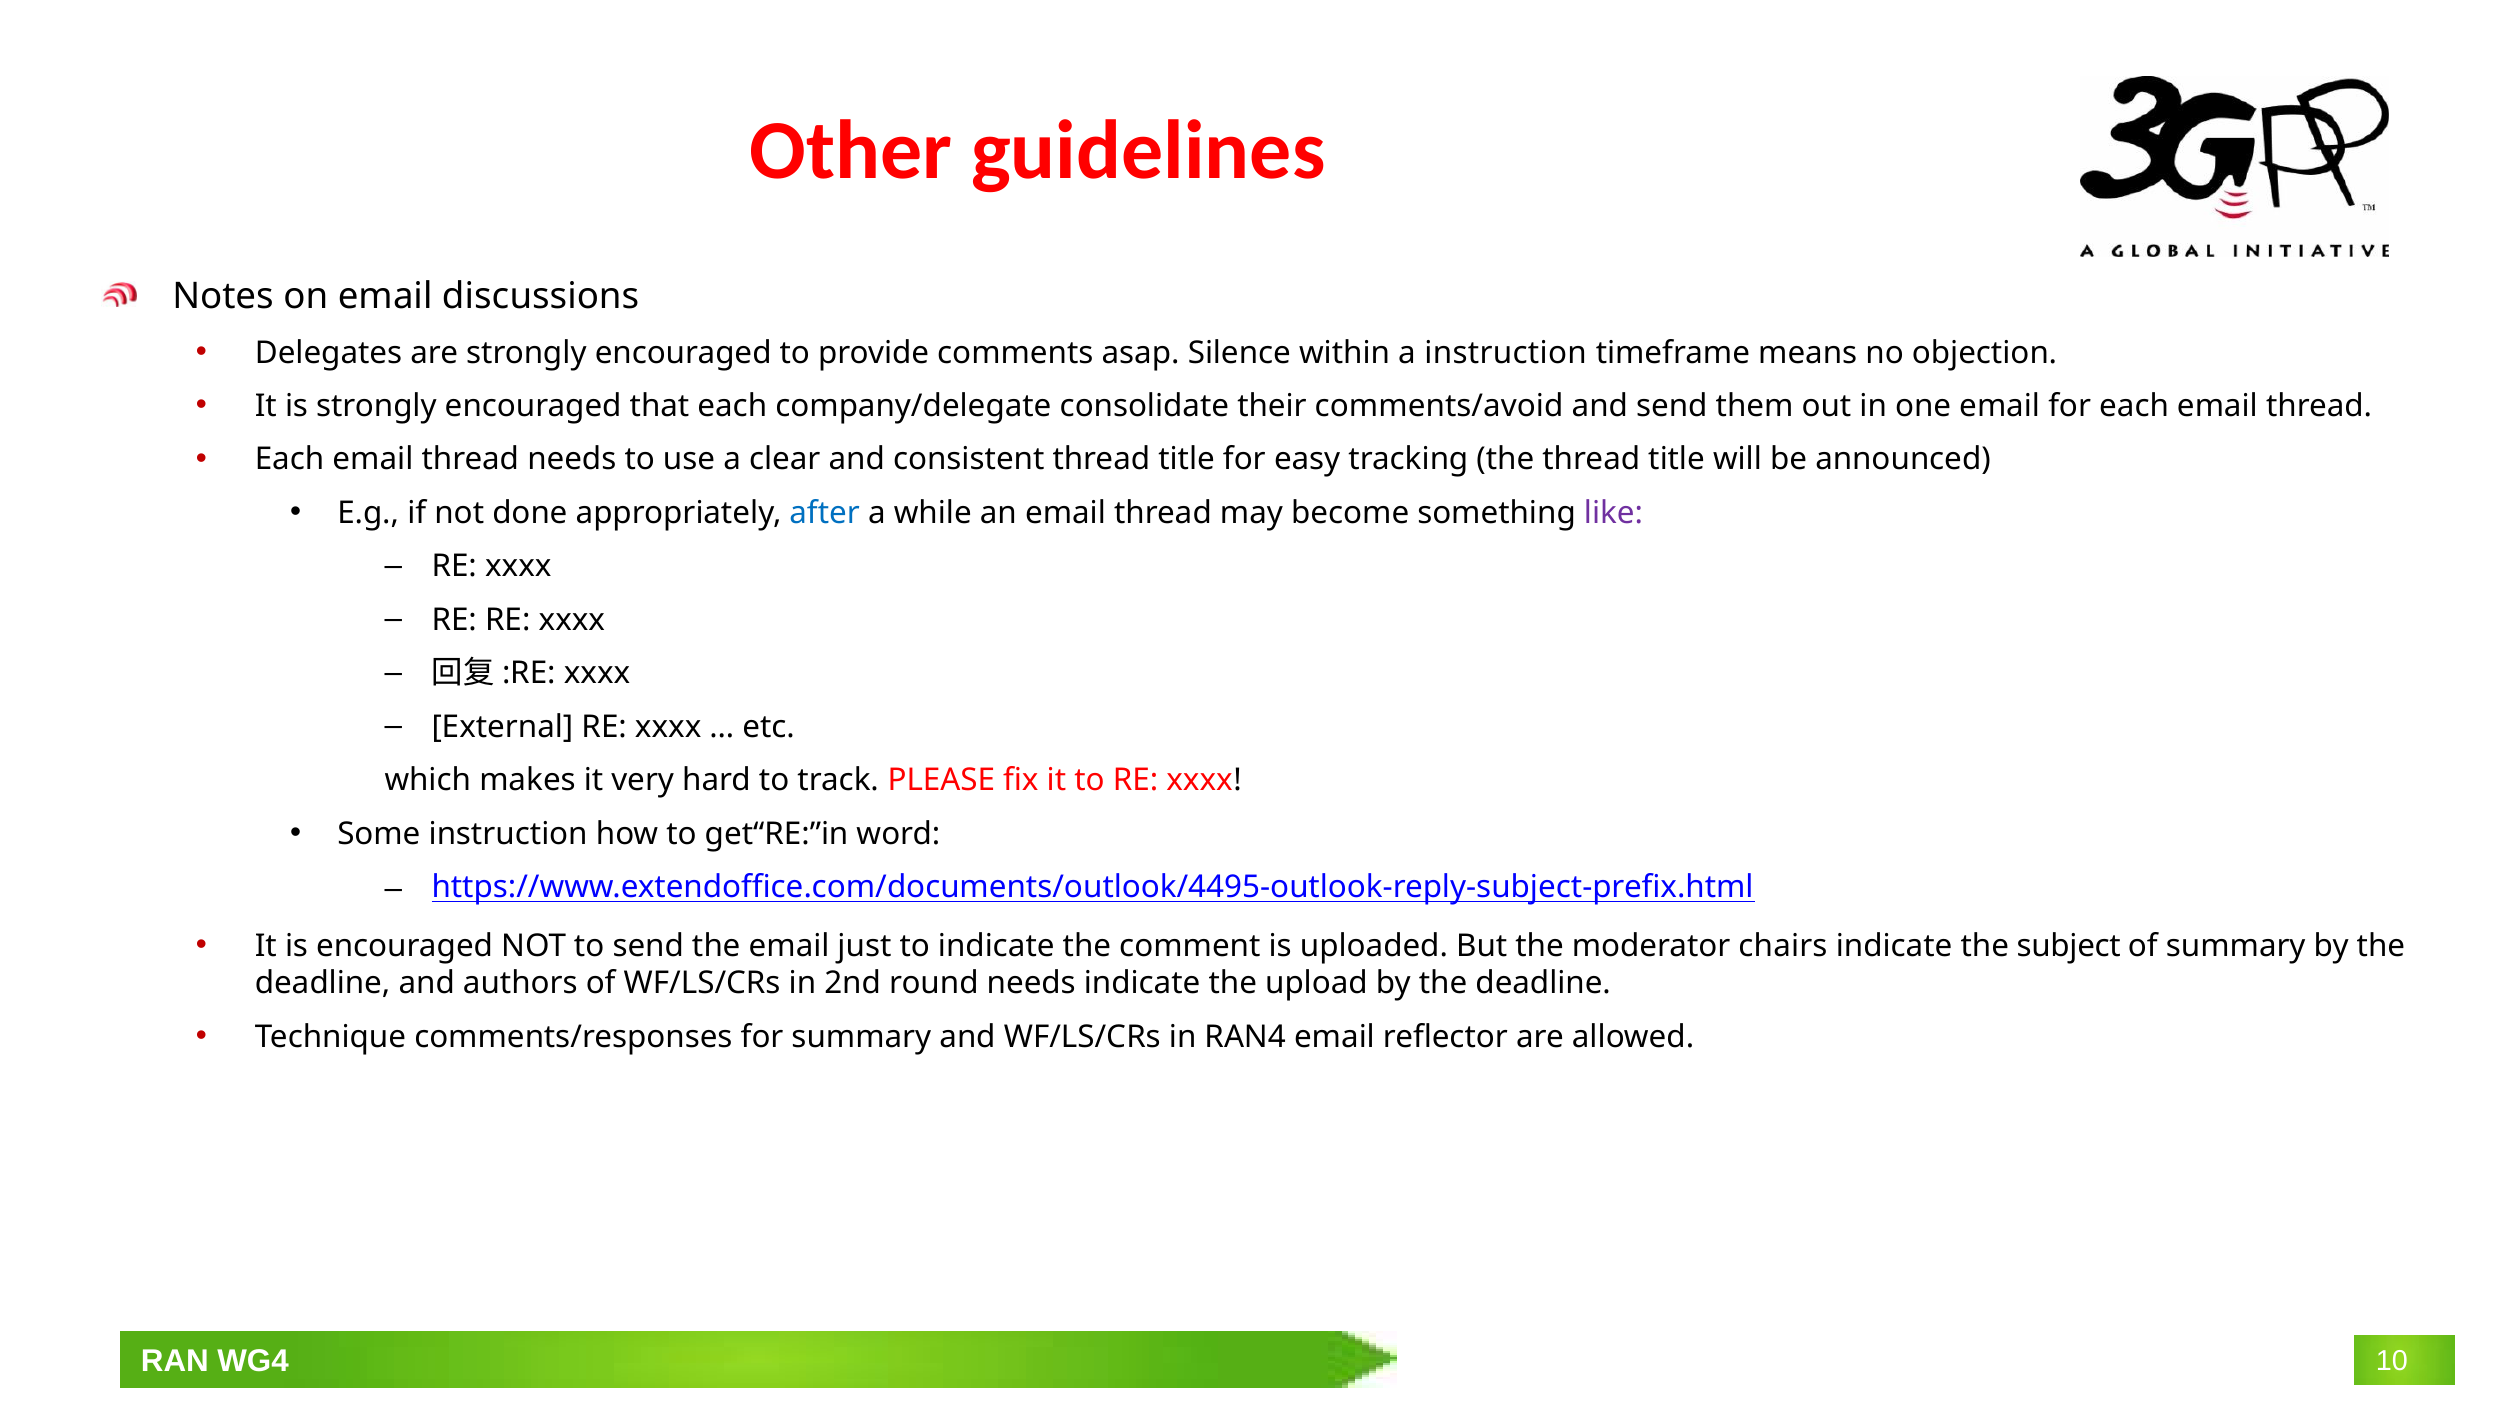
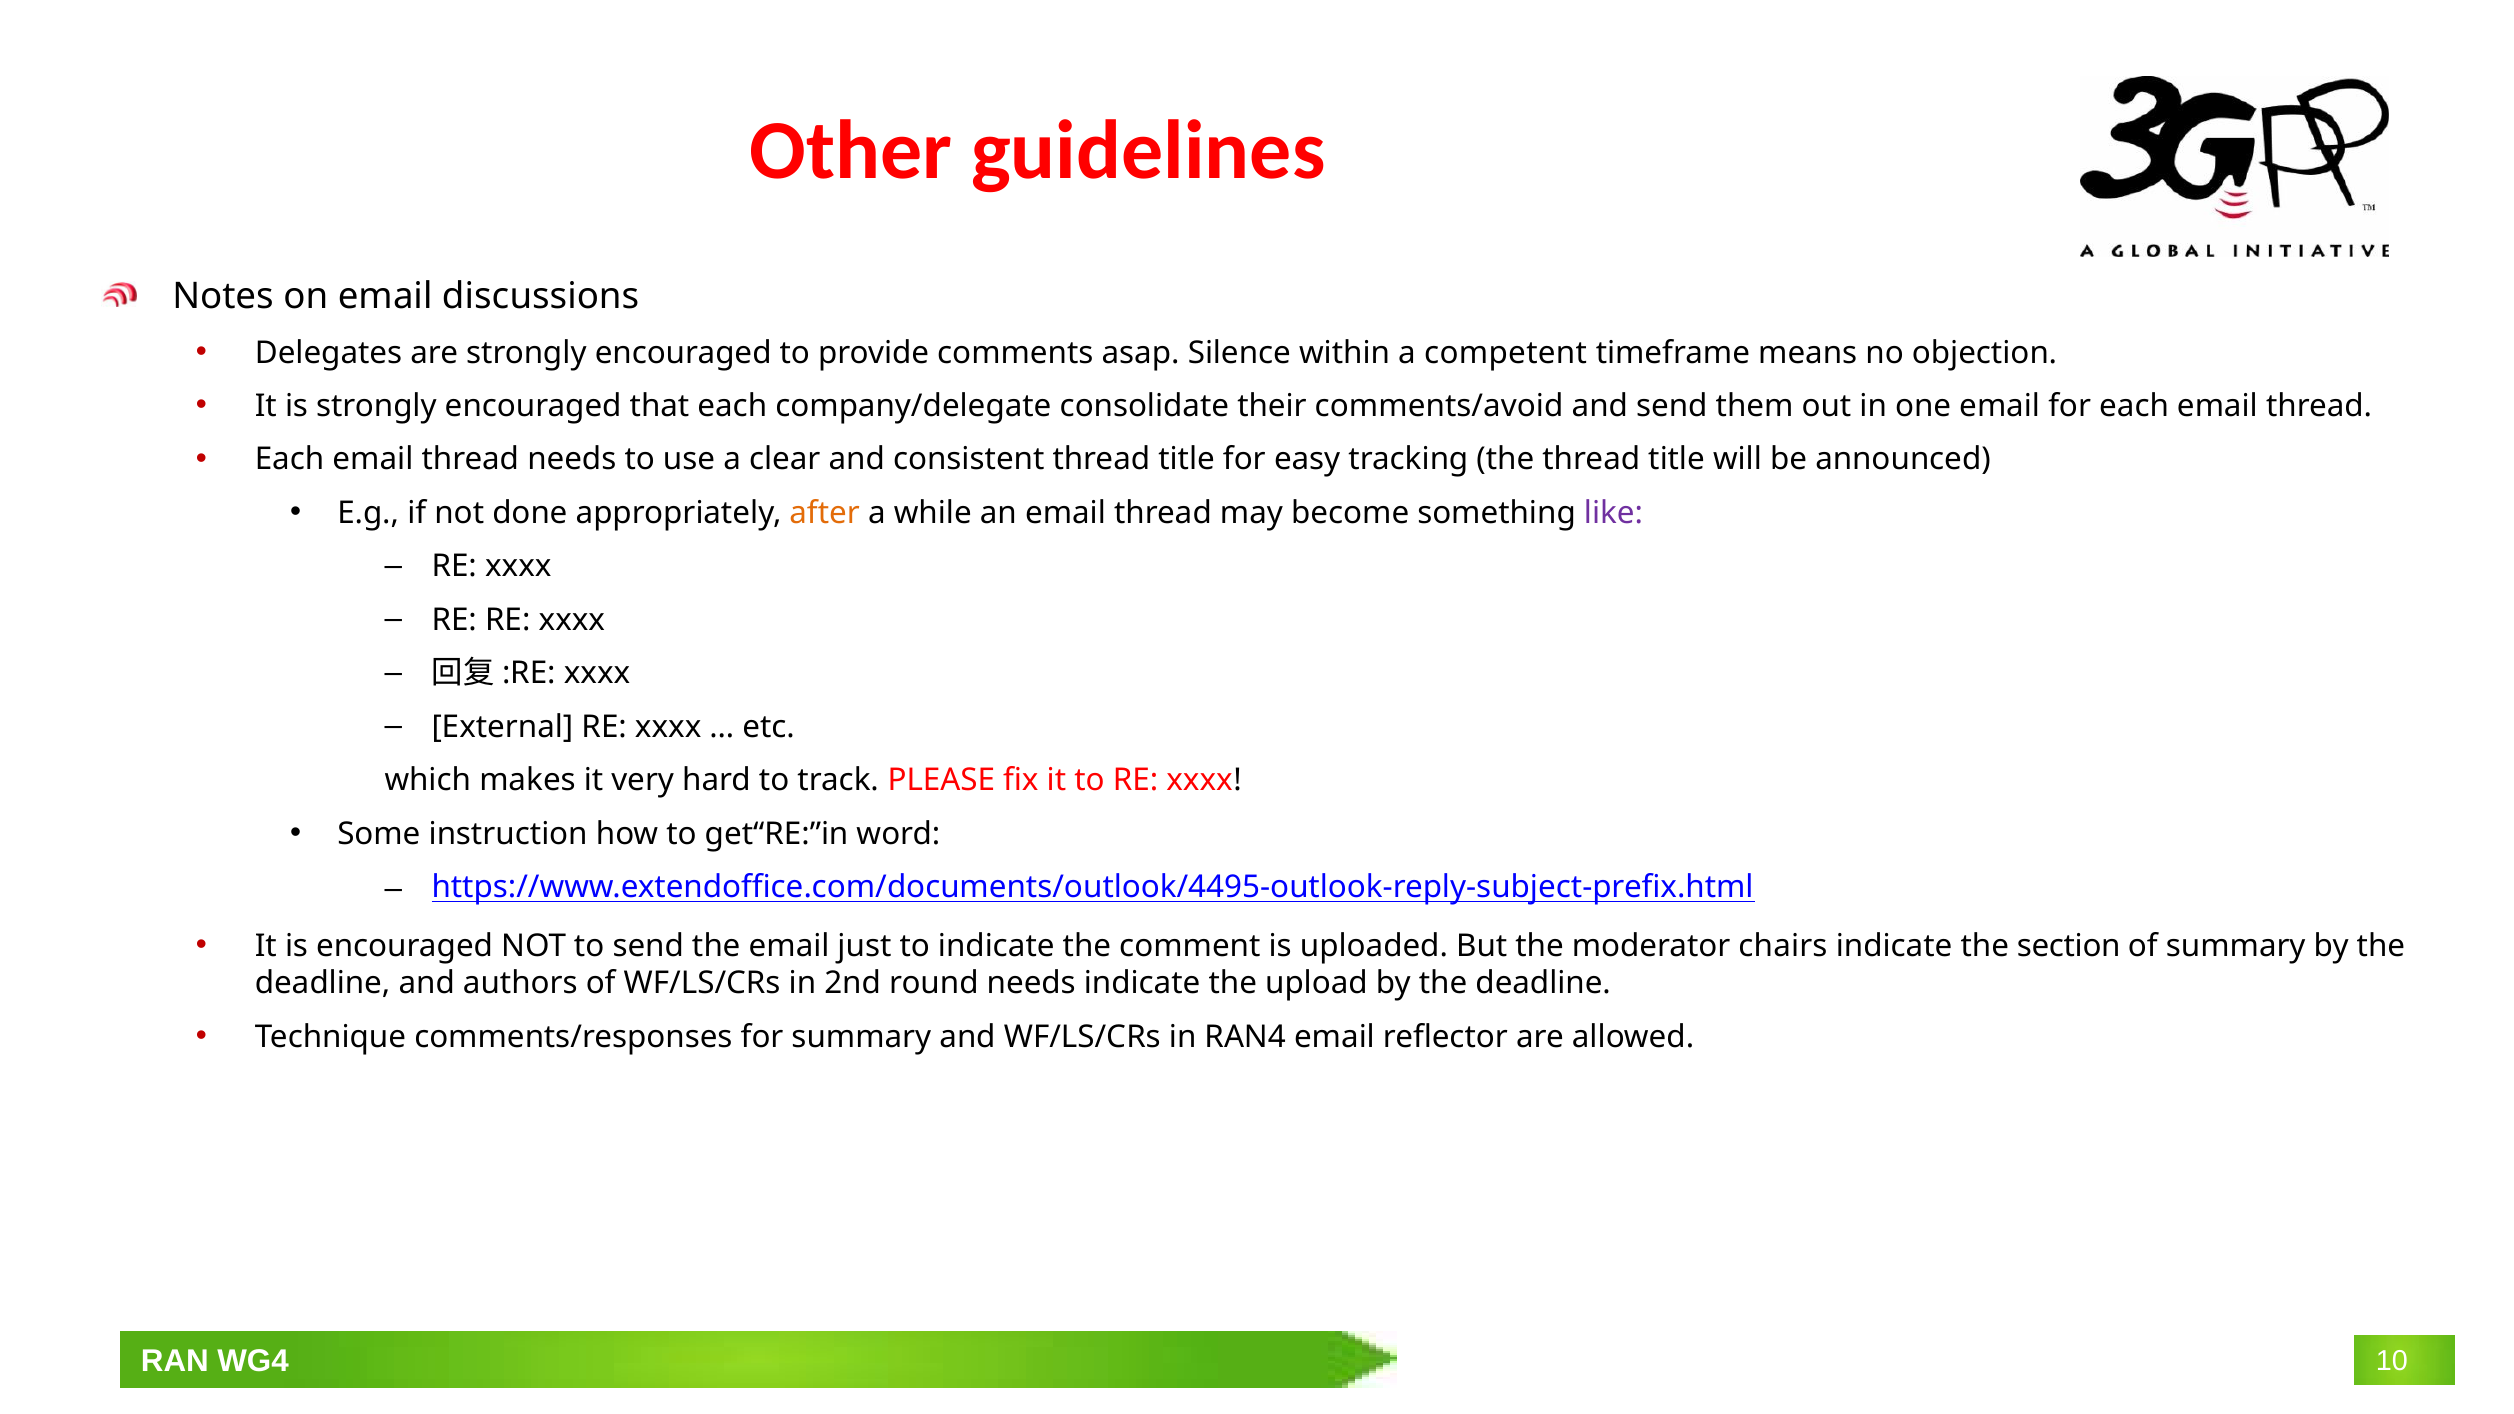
a instruction: instruction -> competent (1506, 353)
after colour: blue -> orange (825, 513)
subject: subject -> section (2069, 946)
